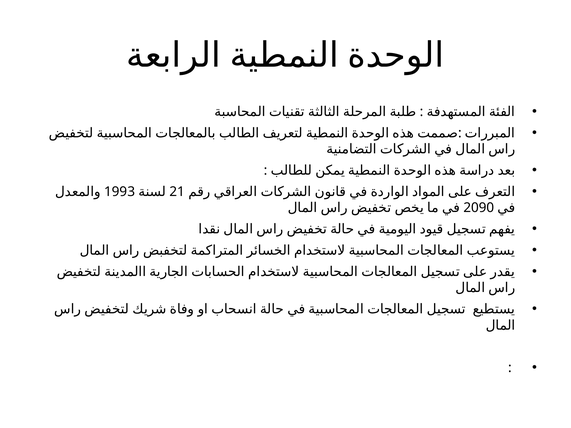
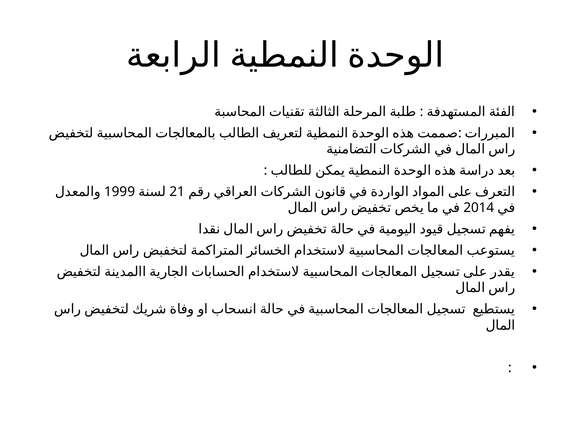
1993: 1993 -> 1999 (120, 192)
2090: 2090 -> 2014 (479, 208)
